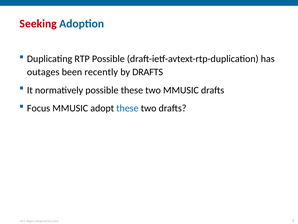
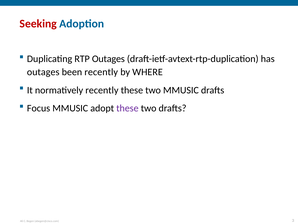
RTP Possible: Possible -> Outages (108, 59)
by DRAFTS: DRAFTS -> WHERE (148, 72)
normatively possible: possible -> recently (102, 90)
these colour: blue -> purple (127, 108)
